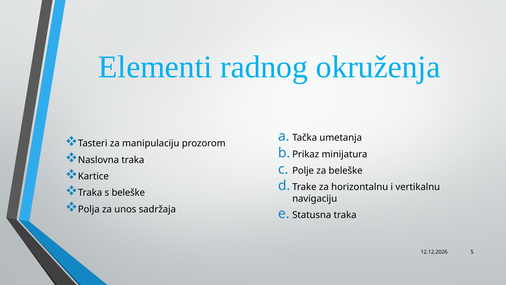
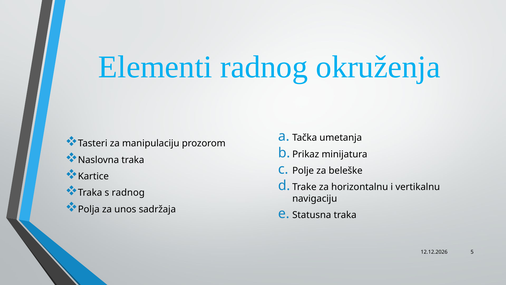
s beleške: beleške -> radnog (128, 193)
